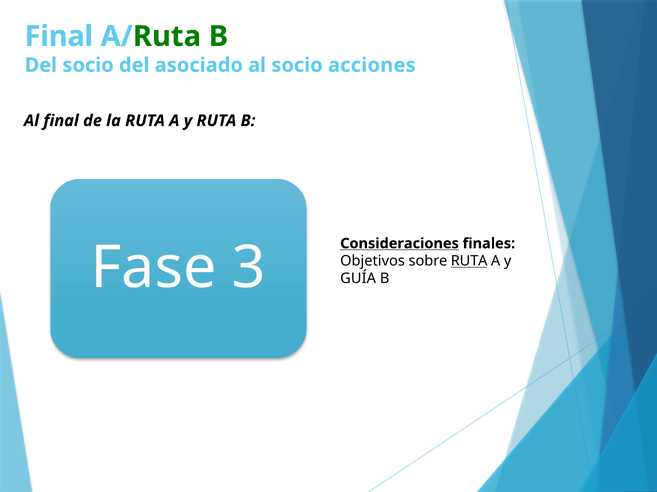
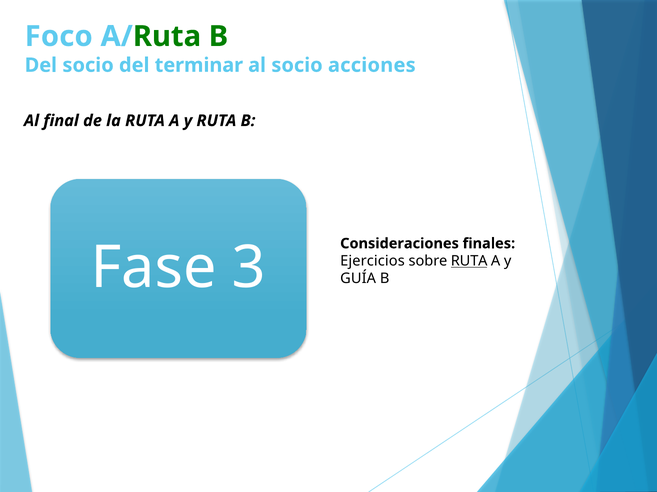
Final: Final -> Foco (59, 36)
asociado: asociado -> terminar (199, 65)
Consideraciones underline: present -> none (400, 244)
Objetivos: Objetivos -> Ejercicios (372, 261)
